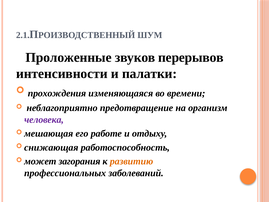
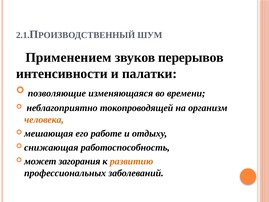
Проложенные: Проложенные -> Применением (68, 57)
прохождения: прохождения -> позволяющие (57, 93)
предотвращение: предотвращение -> токопроводящей (137, 108)
человека colour: purple -> orange (44, 119)
